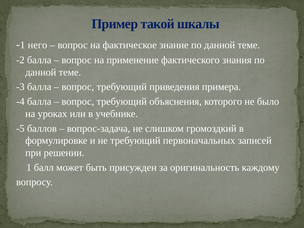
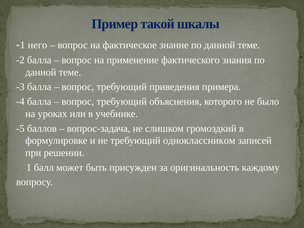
первоначальных: первоначальных -> одноклассником (199, 141)
